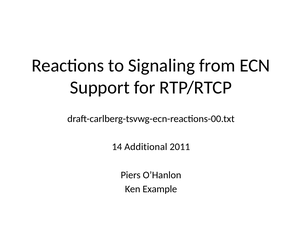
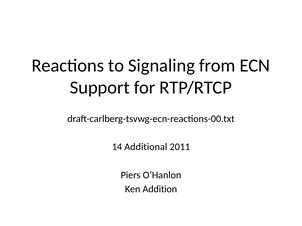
Example: Example -> Addition (160, 189)
